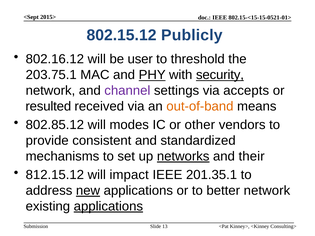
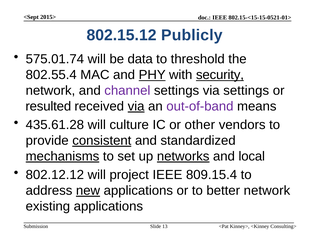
802.16.12: 802.16.12 -> 575.01.74 (55, 59)
user: user -> data (140, 59)
203.75.1: 203.75.1 -> 802.55.4 (51, 75)
via accepts: accepts -> settings (246, 91)
via underline: none -> present (136, 106)
out-of-band colour: orange -> purple (200, 106)
802.85.12: 802.85.12 -> 435.61.28 (55, 125)
modes: modes -> culture (129, 125)
consistent underline: none -> present (102, 141)
mechanisms underline: none -> present (62, 157)
their: their -> local (252, 157)
812.15.12: 812.15.12 -> 802.12.12 (55, 175)
impact: impact -> project (129, 175)
201.35.1: 201.35.1 -> 809.15.4 (212, 175)
applications underline: present -> none (108, 207)
